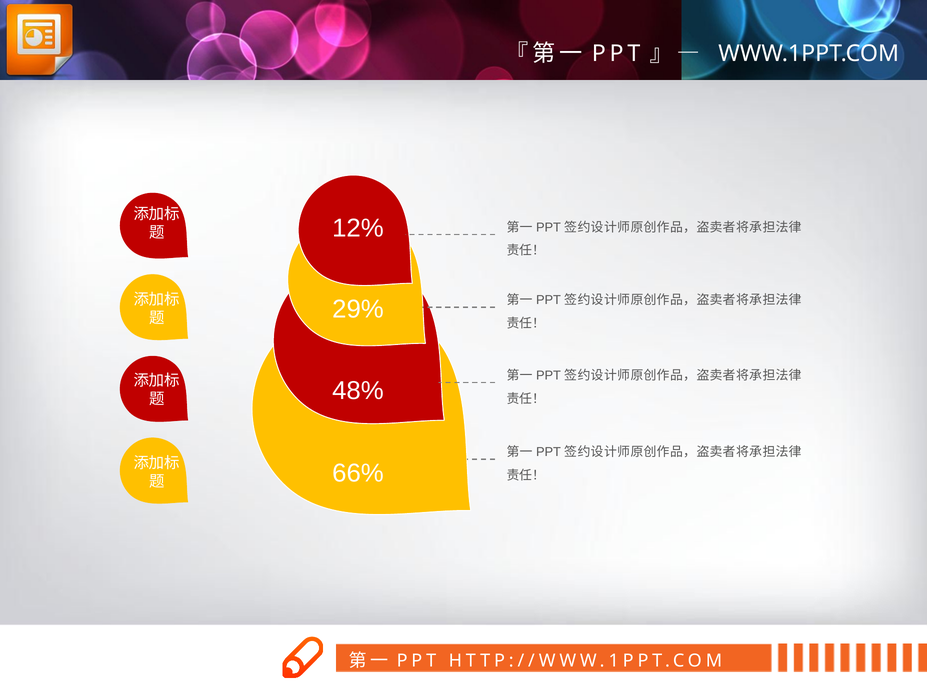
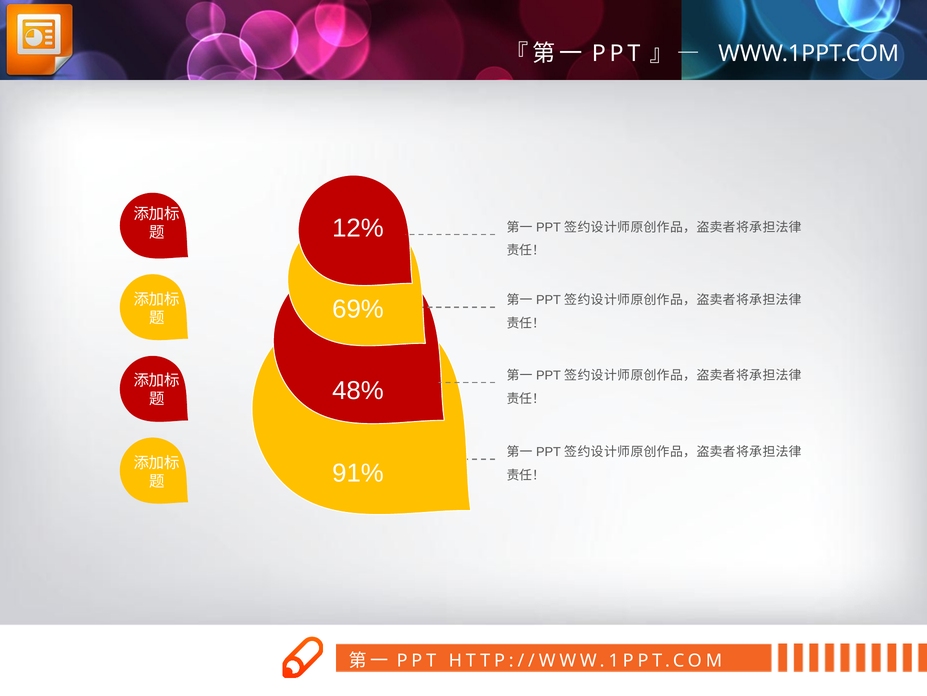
29%: 29% -> 69% (358, 309)
66%: 66% -> 91% (358, 473)
